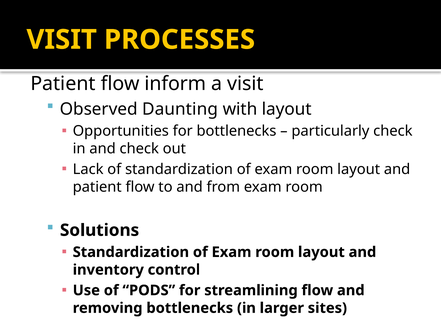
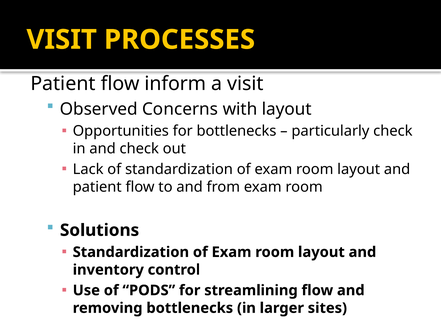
Daunting: Daunting -> Concerns (180, 109)
